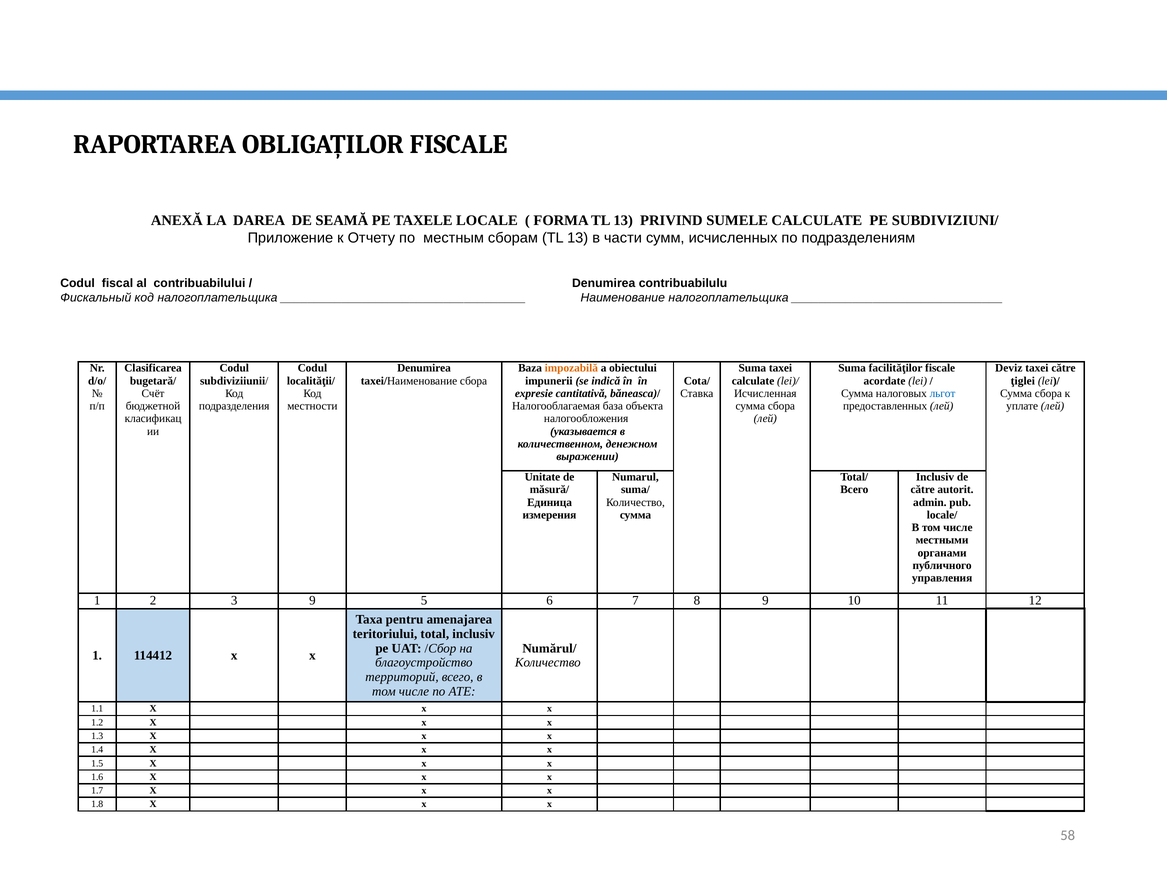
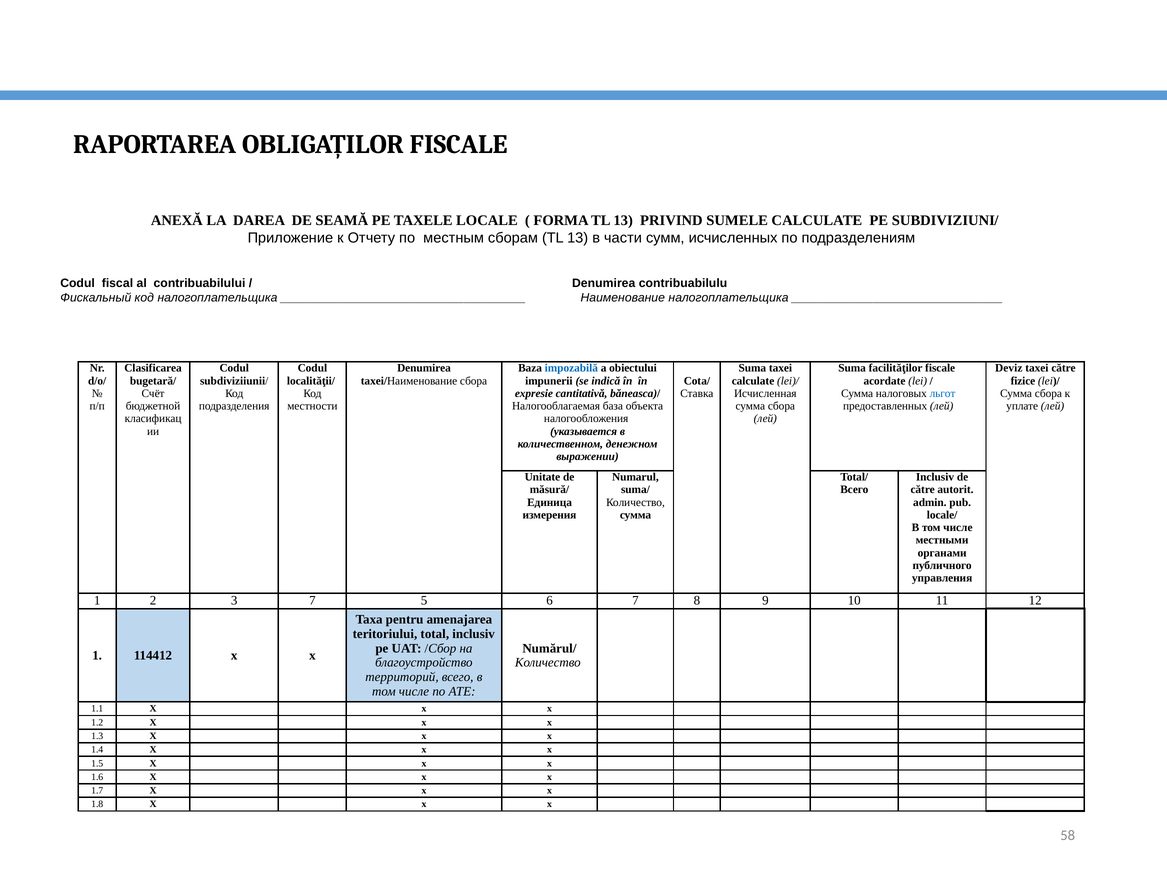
impozabilă colour: orange -> blue (571, 368)
ţiglei: ţiglei -> fizice (1023, 381)
3 9: 9 -> 7 (312, 601)
